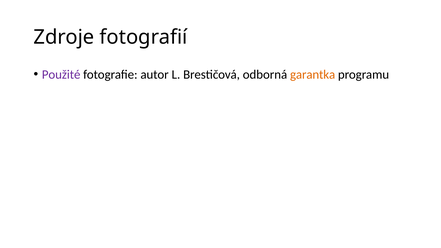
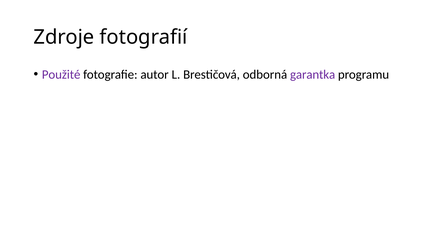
garantka colour: orange -> purple (313, 75)
